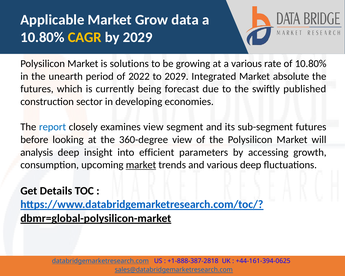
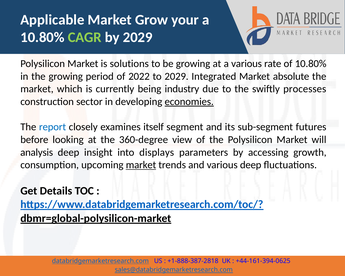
data: data -> your (185, 20)
CAGR colour: yellow -> light green (85, 37)
the unearth: unearth -> growing (66, 76)
futures: futures -> market (37, 89)
forecast: forecast -> industry (182, 89)
published: published -> processes (305, 89)
economies underline: none -> present (189, 102)
examines view: view -> itself (154, 127)
efficient: efficient -> displays (157, 152)
